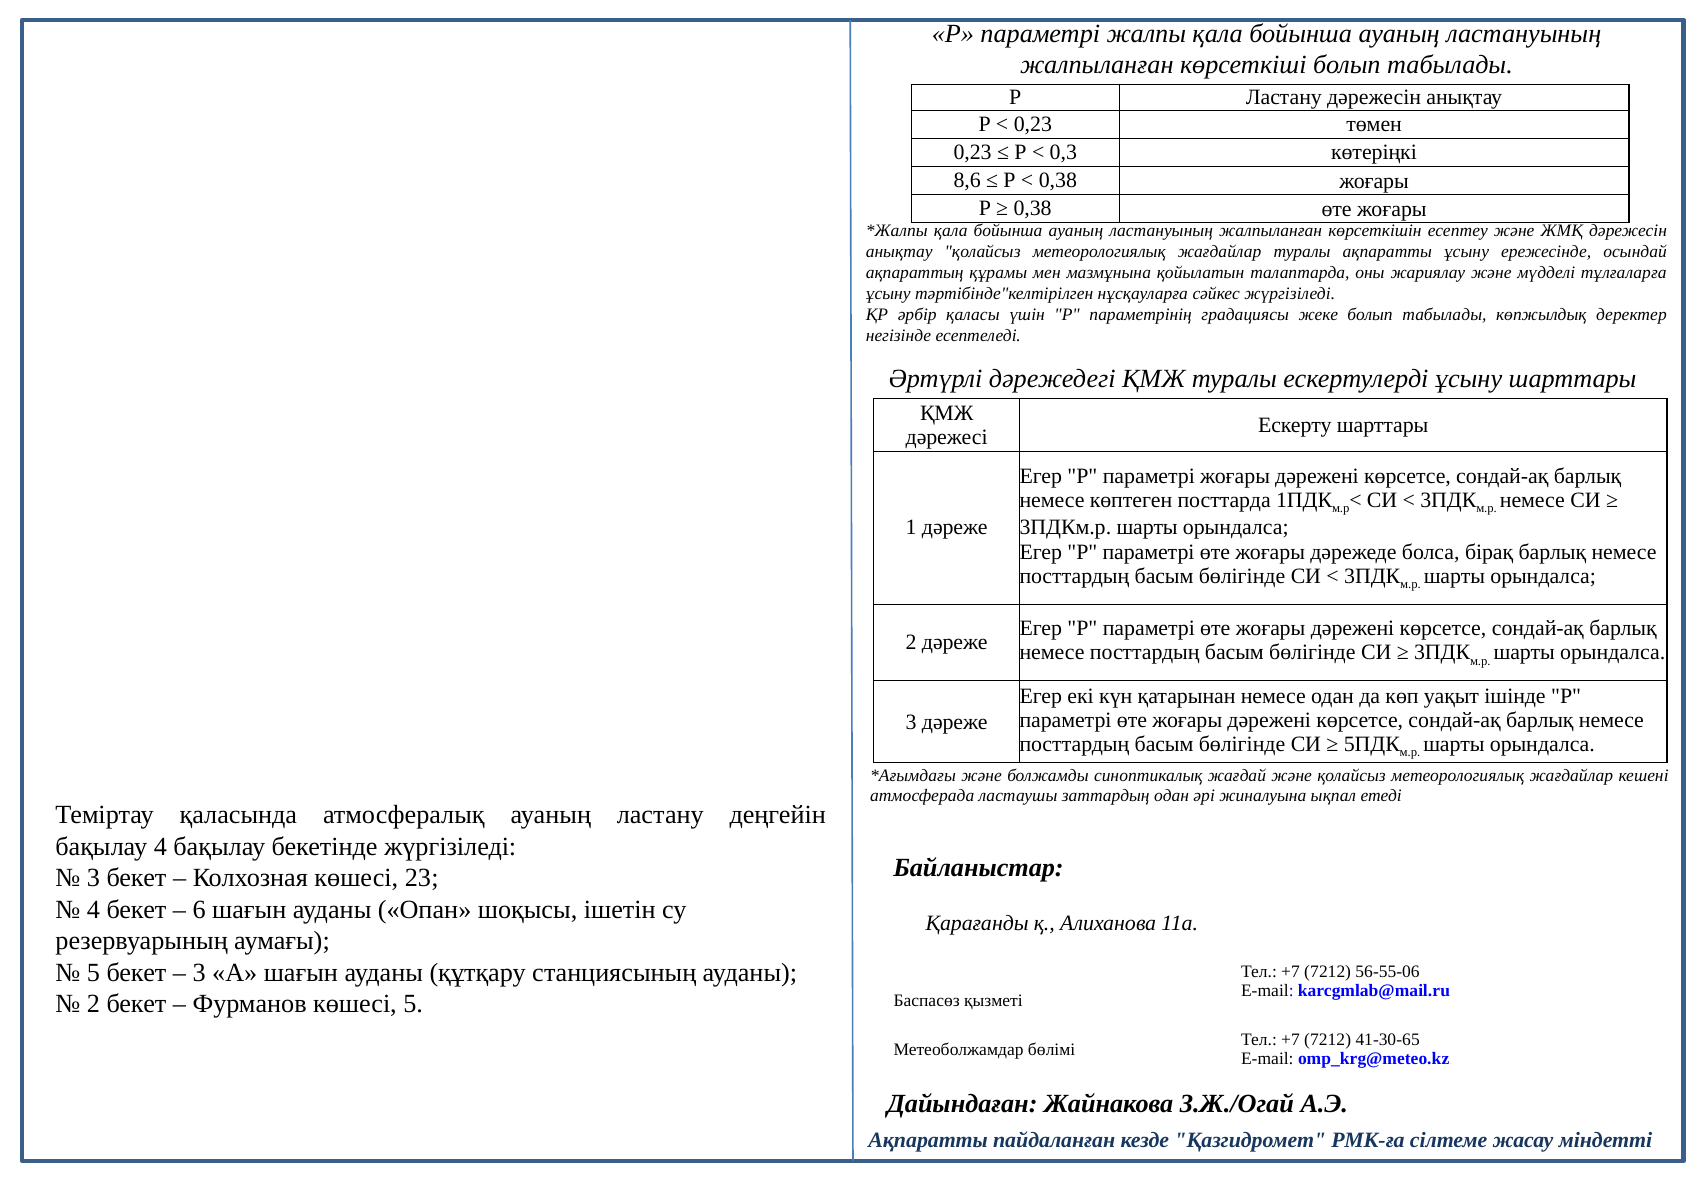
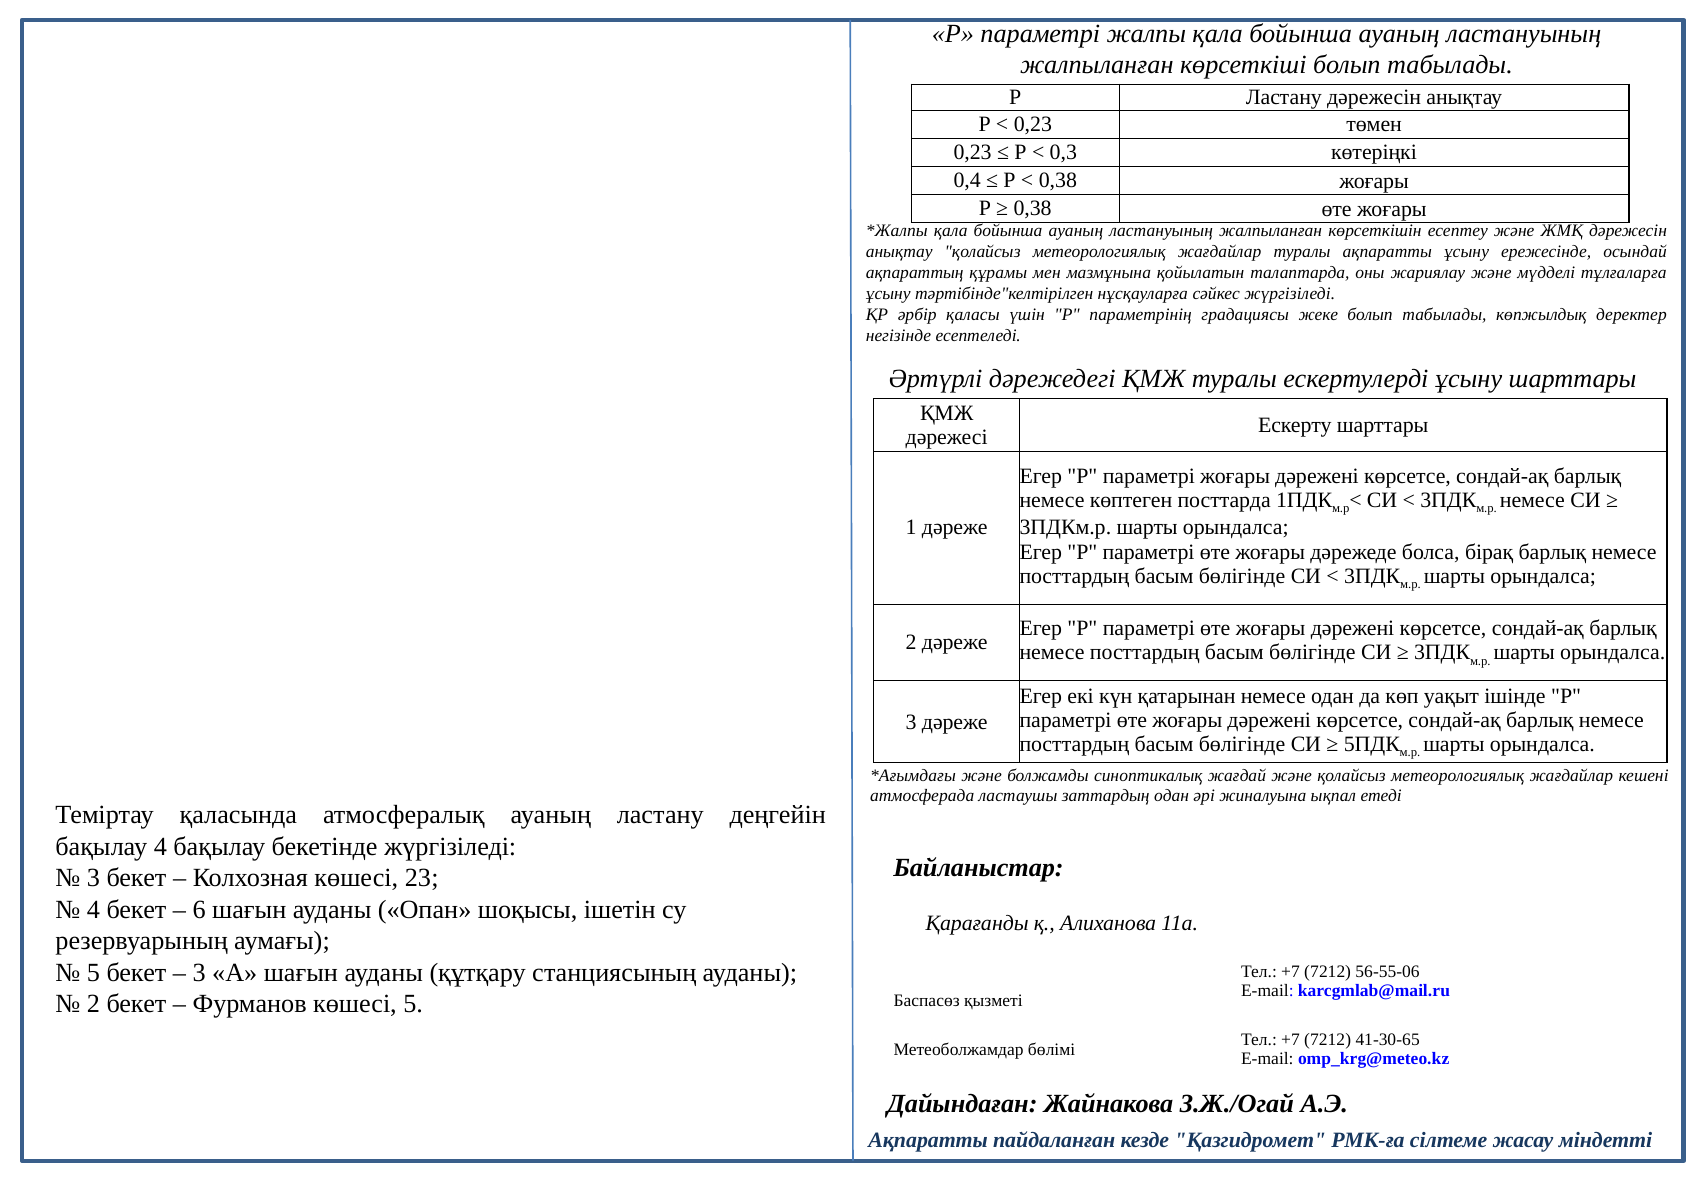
8,6: 8,6 -> 0,4 (967, 181)
